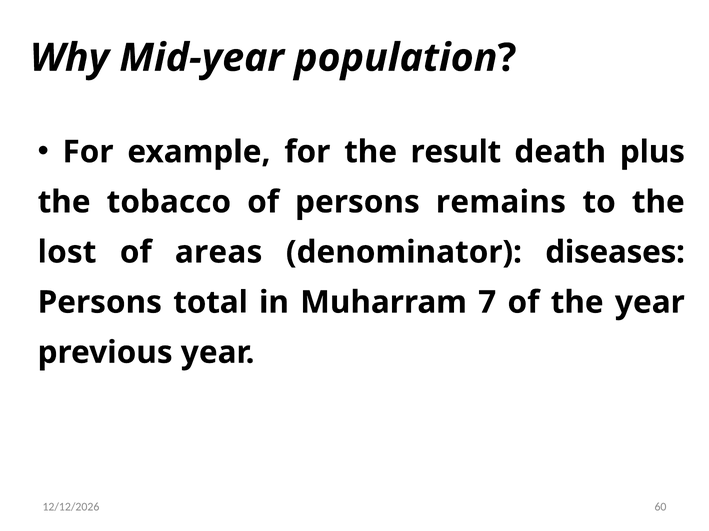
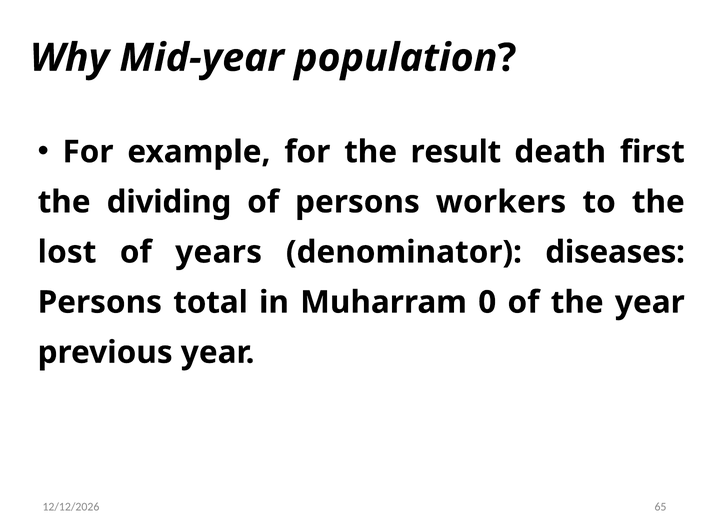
plus: plus -> first (652, 152)
tobacco: tobacco -> dividing (169, 202)
remains: remains -> workers (501, 202)
areas: areas -> years (219, 253)
7: 7 -> 0 (487, 303)
60: 60 -> 65 (660, 508)
